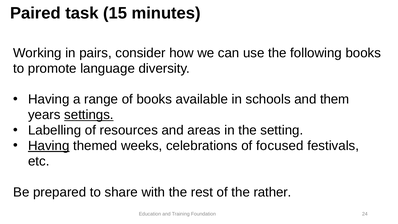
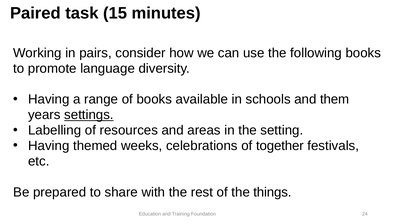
Having underline: present -> none (49, 146)
focused: focused -> together (280, 146)
rather: rather -> things (272, 192)
